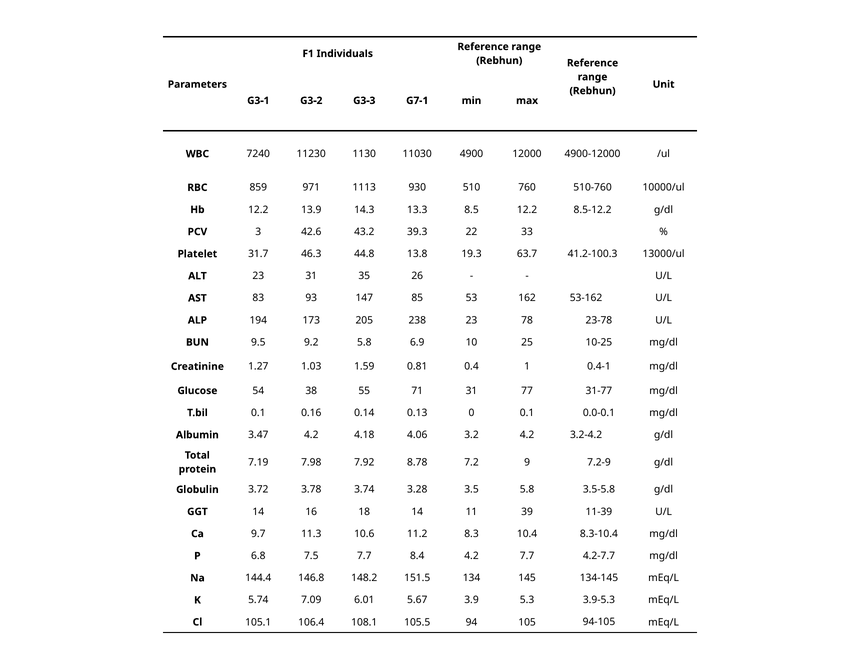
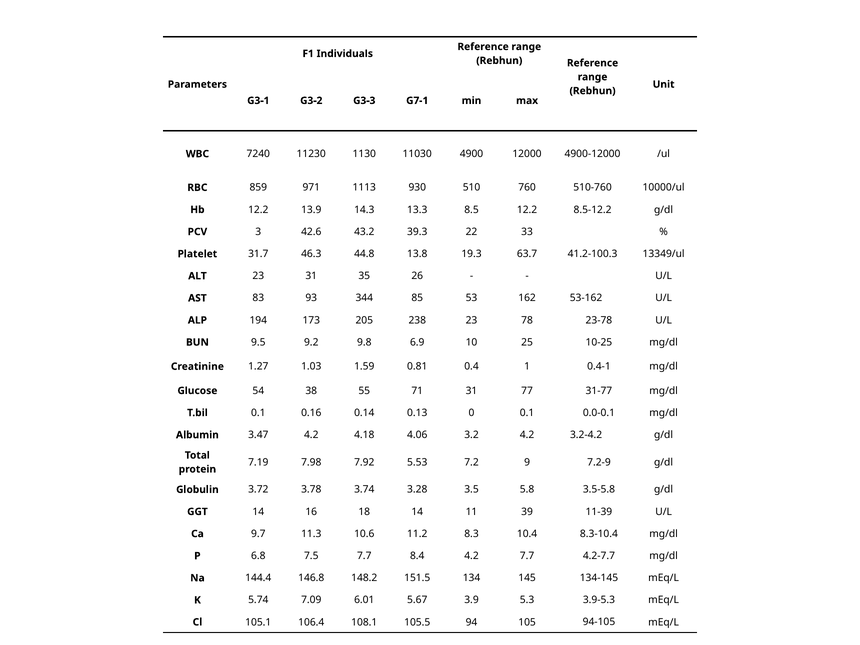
13000/ul: 13000/ul -> 13349/ul (664, 254)
147: 147 -> 344 (364, 298)
9.2 5.8: 5.8 -> 9.8 (364, 342)
8.78: 8.78 -> 5.53 (417, 462)
